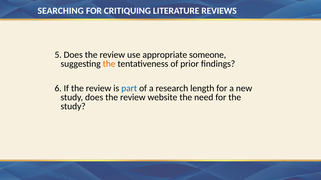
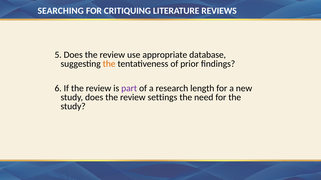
someone: someone -> database (208, 55)
part colour: blue -> purple (129, 89)
website: website -> settings (162, 98)
